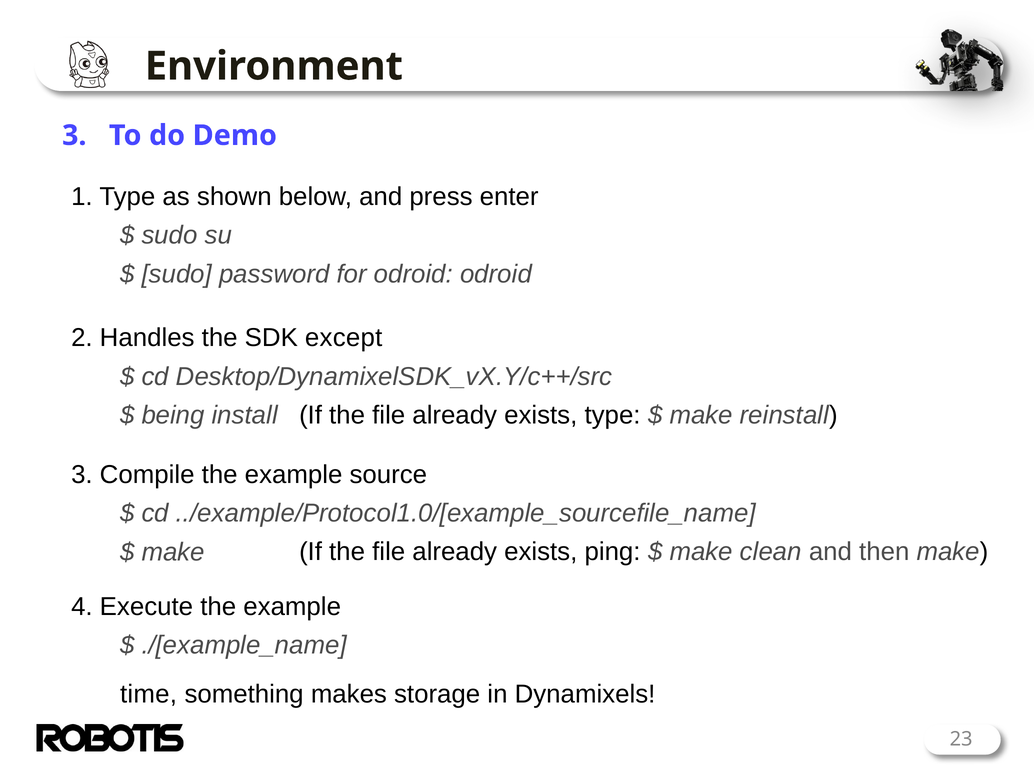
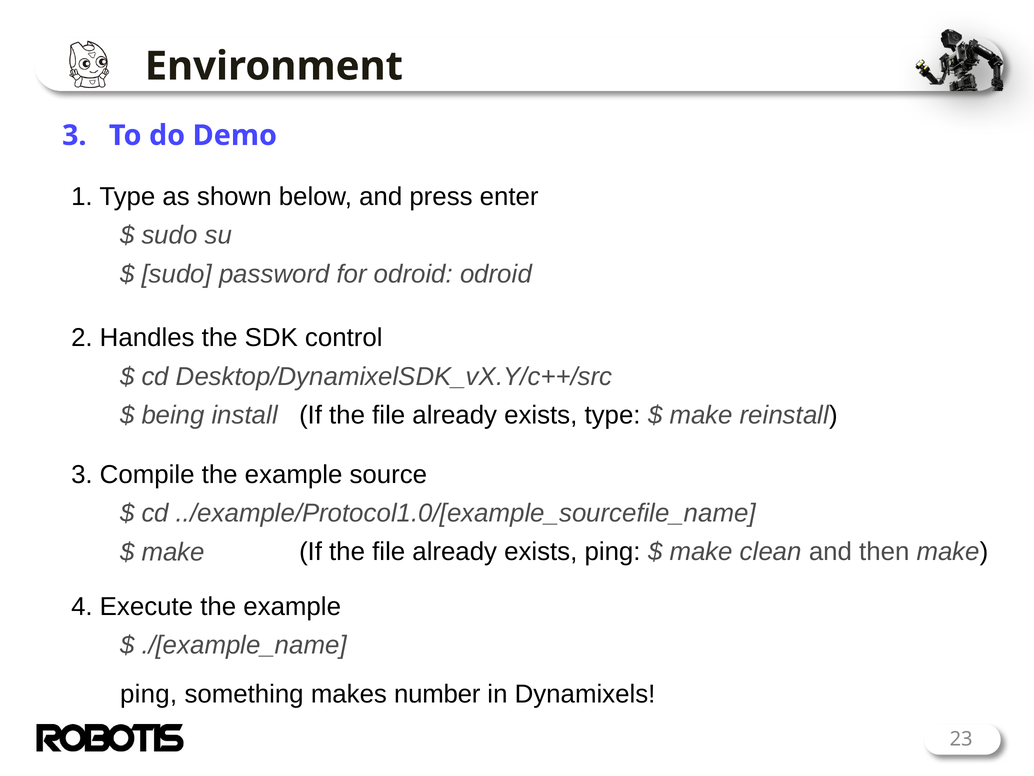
except: except -> control (344, 338)
time: time -> ping (149, 694)
storage: storage -> number (437, 694)
